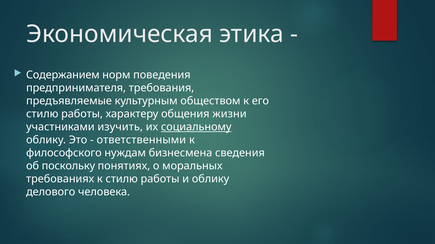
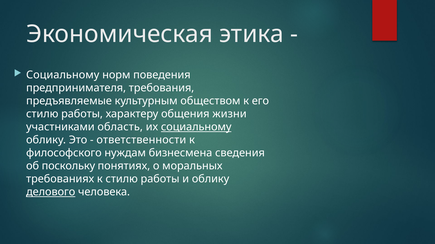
Содержанием: Содержанием -> Социальному (63, 75)
изучить: изучить -> область (120, 127)
ответственными: ответственными -> ответственности (141, 140)
делового underline: none -> present (51, 192)
